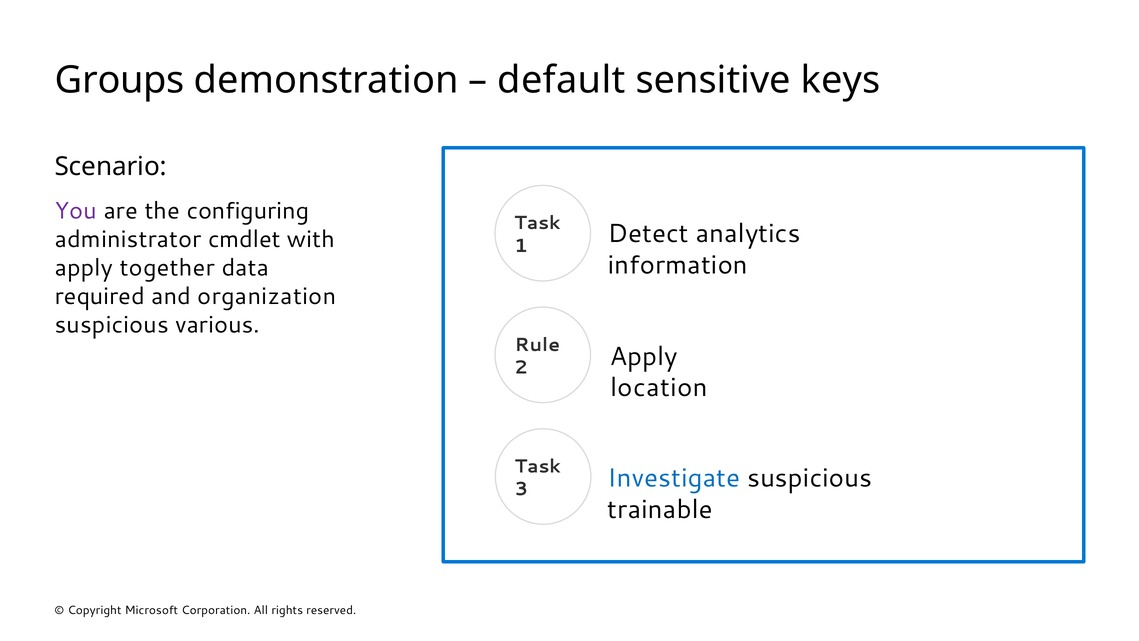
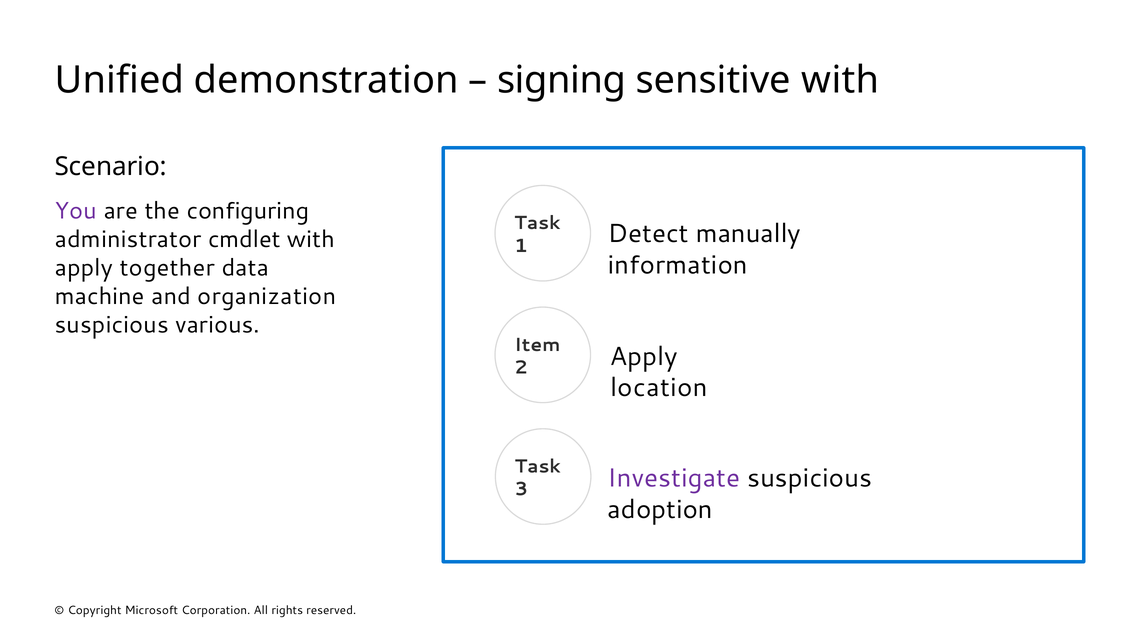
Groups: Groups -> Unified (119, 80)
default: default -> signing (562, 80)
sensitive keys: keys -> with (840, 80)
analytics: analytics -> manually (748, 234)
required: required -> machine (100, 296)
Rule: Rule -> Item (537, 345)
Investigate colour: blue -> purple (674, 478)
trainable: trainable -> adoption (660, 509)
